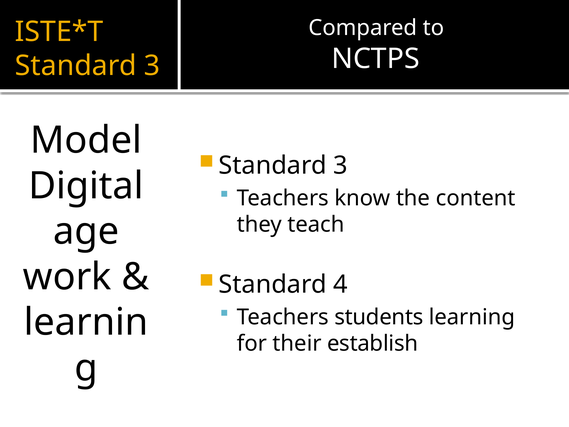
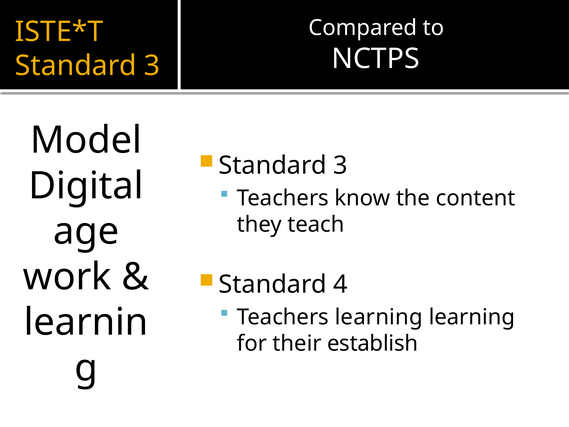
Teachers students: students -> learning (379, 317)
